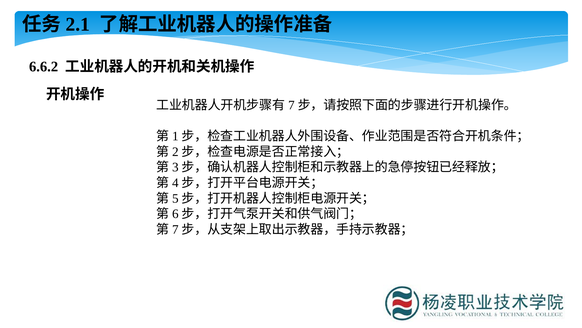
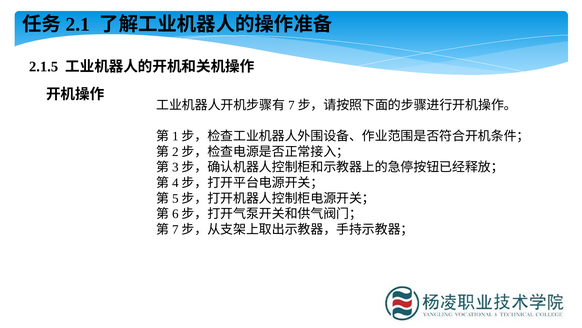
6.6.2: 6.6.2 -> 2.1.5 (44, 66)
